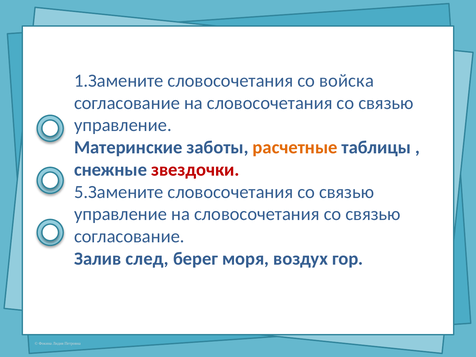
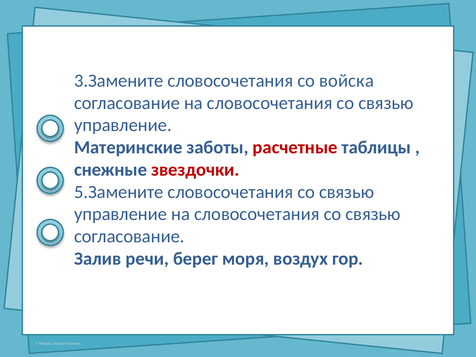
1.Замените: 1.Замените -> 3.Замените (119, 81)
расчетные colour: orange -> red (295, 147)
след: след -> речи (147, 259)
